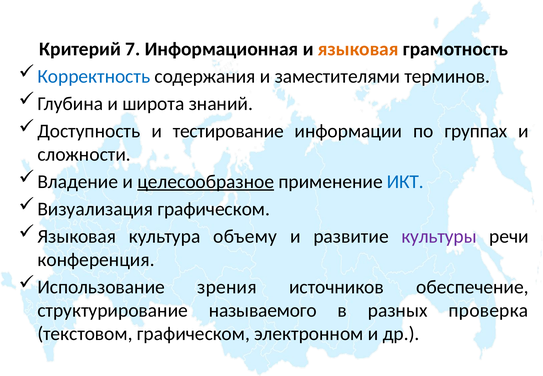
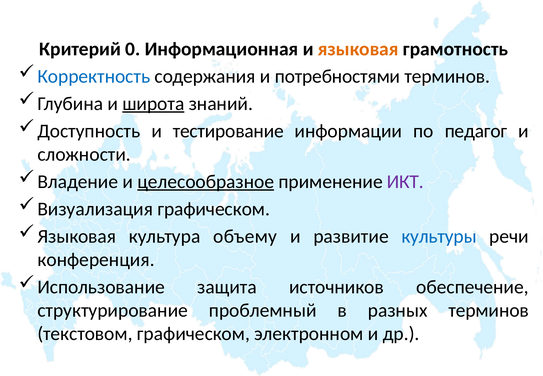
7: 7 -> 0 (133, 49)
заместителями: заместителями -> потребностями (338, 76)
широта underline: none -> present (153, 104)
группах: группах -> педагог (476, 131)
ИКТ colour: blue -> purple (405, 182)
культуры colour: purple -> blue (439, 236)
зрения: зрения -> защита (227, 287)
называемого: называемого -> проблемный (263, 310)
разных проверка: проверка -> терминов (489, 310)
